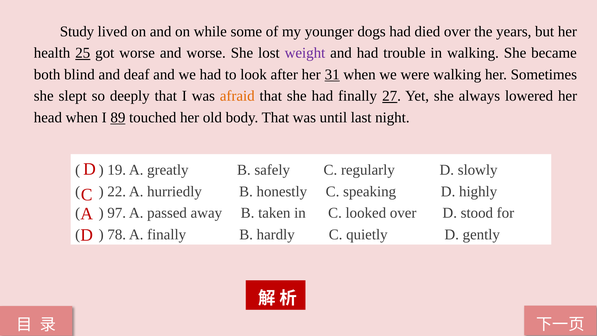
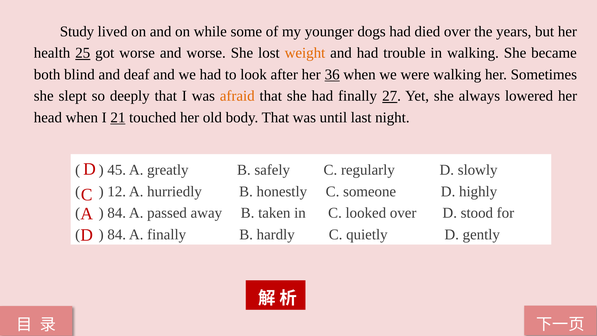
weight colour: purple -> orange (305, 53)
31: 31 -> 36 (332, 74)
89: 89 -> 21 (118, 117)
19: 19 -> 45 (117, 170)
22: 22 -> 12 (117, 191)
speaking: speaking -> someone (370, 191)
97: 97 -> 84 (117, 213)
78: 78 -> 84 (117, 234)
